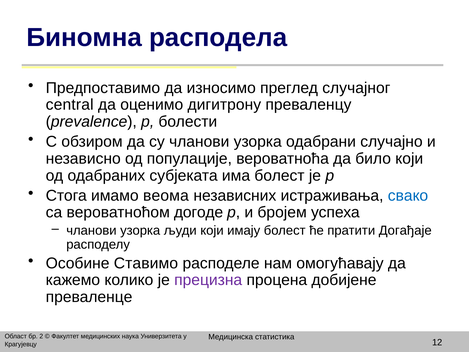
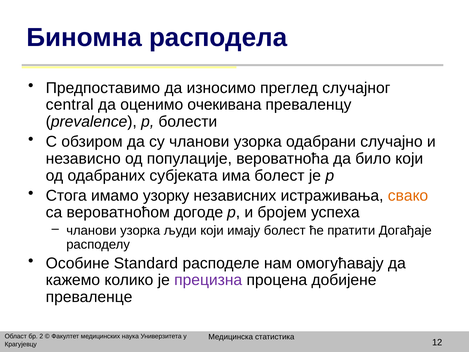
дигитрону: дигитрону -> очекивана (224, 105)
веома: веома -> узорку (166, 195)
свако colour: blue -> orange (408, 195)
Ставимо: Ставимо -> Standard (146, 263)
